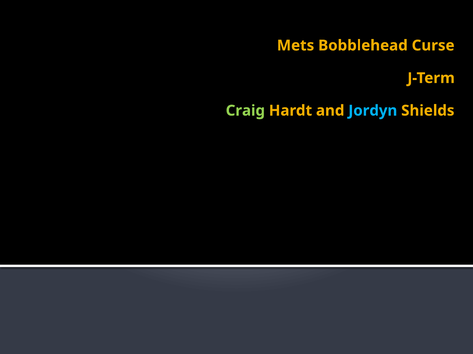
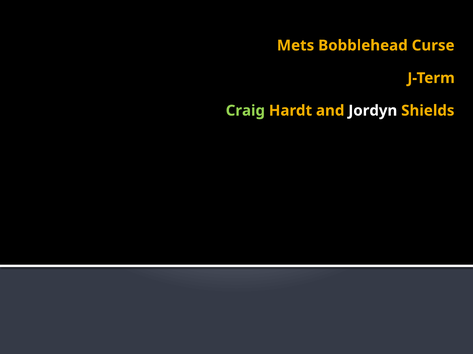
Jordyn colour: light blue -> white (373, 111)
